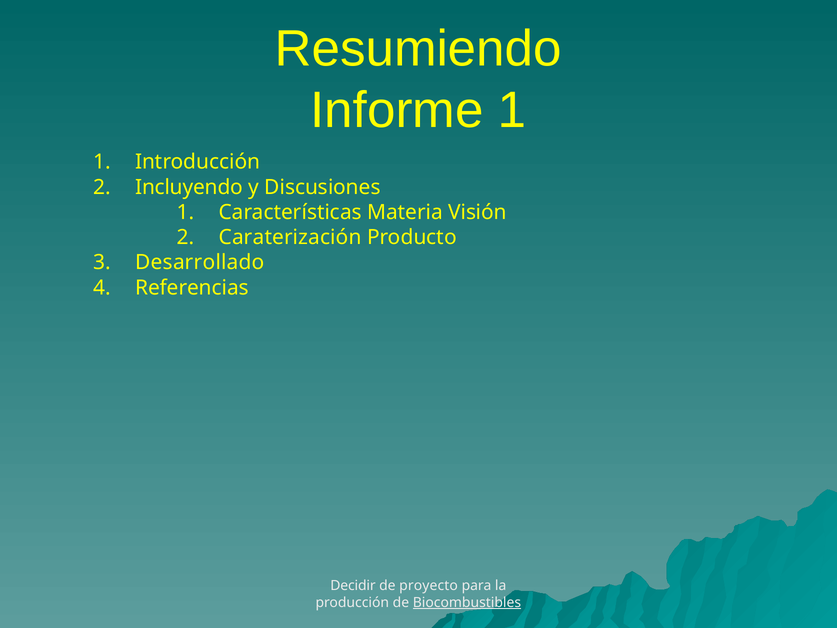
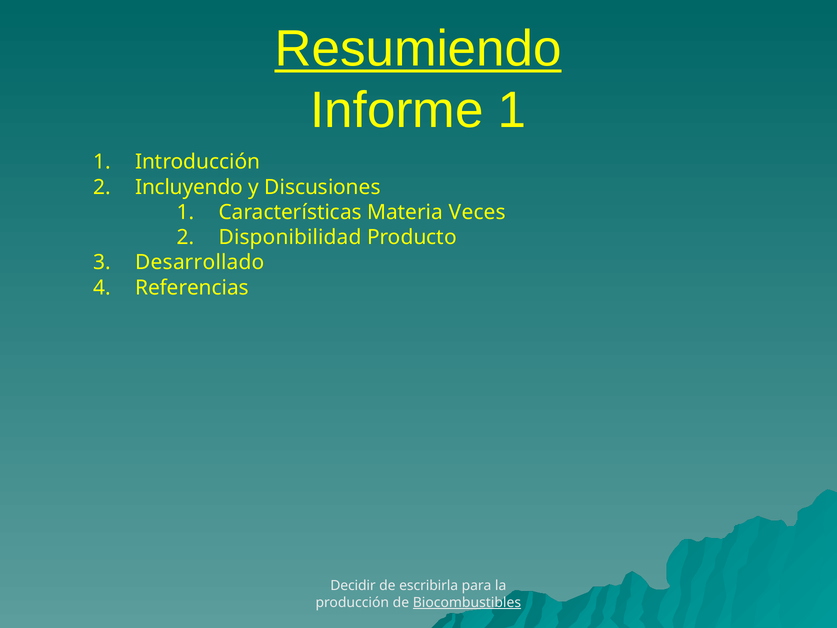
Resumiendo underline: none -> present (418, 49)
Visión: Visión -> Veces (477, 212)
Caraterización: Caraterización -> Disponibilidad (290, 237)
proyecto: proyecto -> escribirla (429, 585)
